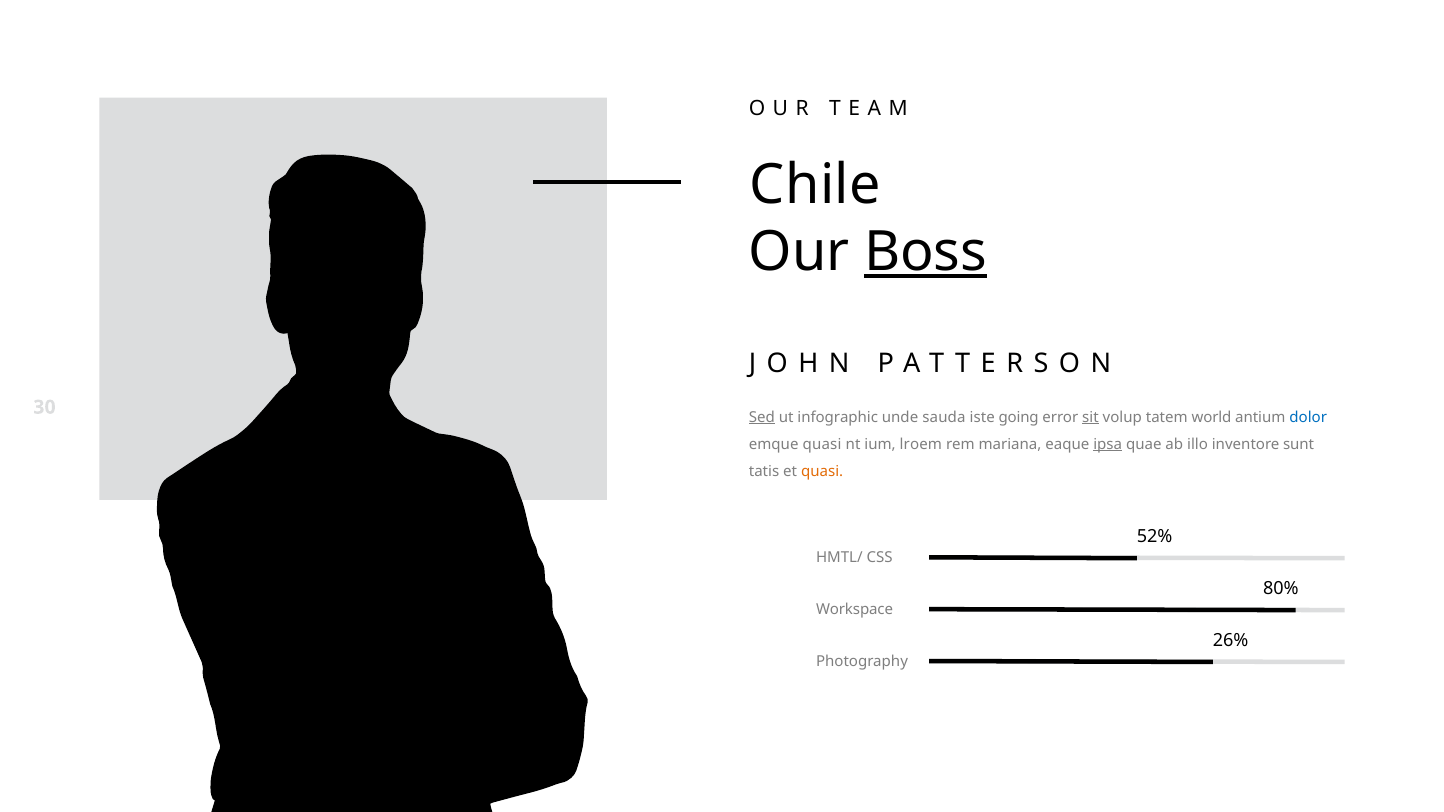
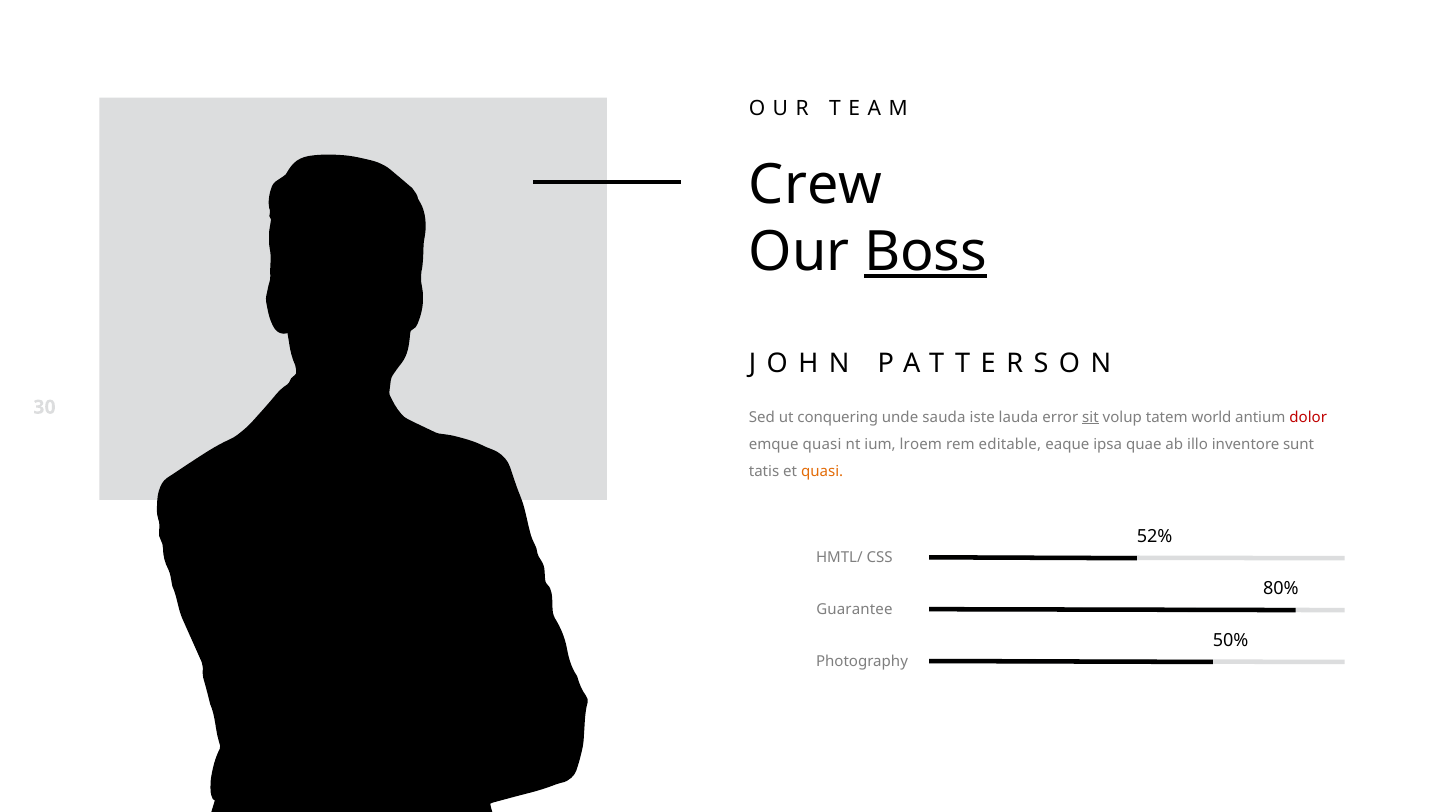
Chile: Chile -> Crew (816, 186)
Sed underline: present -> none (762, 417)
infographic: infographic -> conquering (838, 417)
going: going -> lauda (1019, 417)
dolor colour: blue -> red (1308, 417)
mariana: mariana -> editable (1010, 445)
ipsa underline: present -> none (1108, 445)
Workspace: Workspace -> Guarantee (854, 610)
26%: 26% -> 50% (1231, 641)
